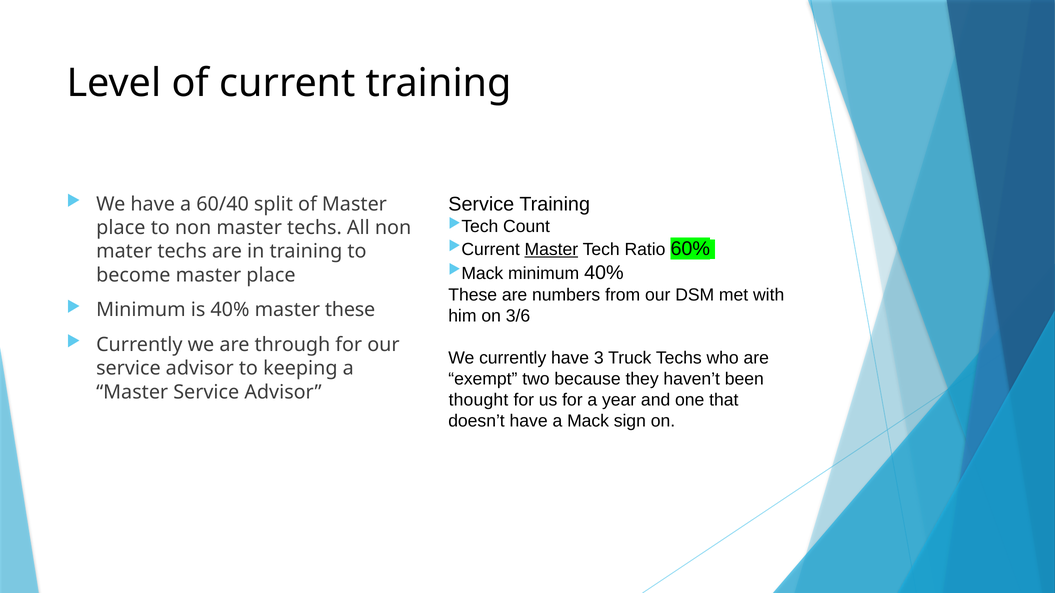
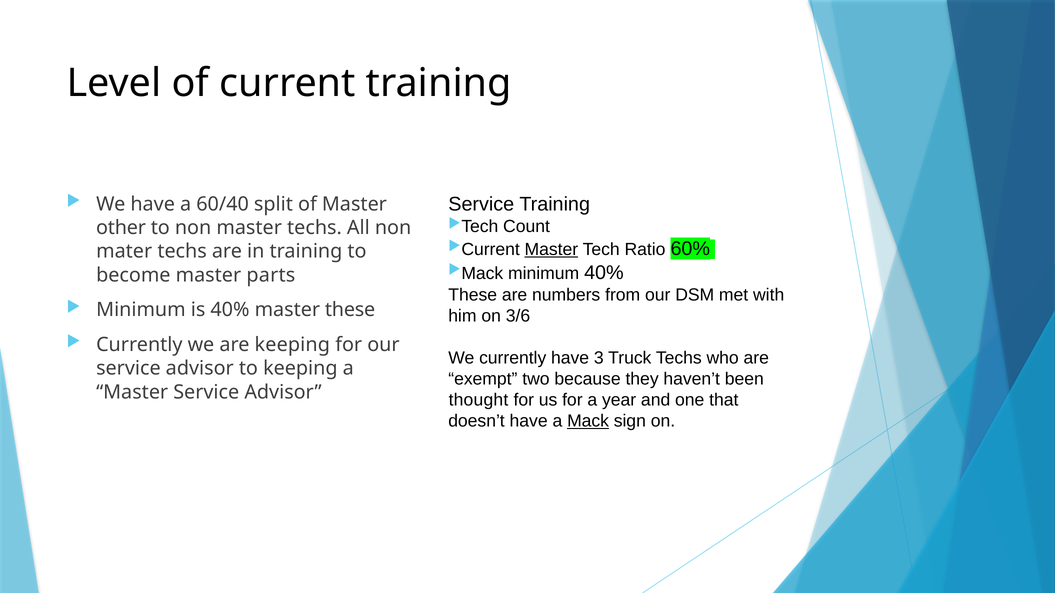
place: place -> other (121, 228)
become master place: place -> parts (271, 275)
are through: through -> keeping (292, 345)
Mack underline: none -> present (588, 421)
